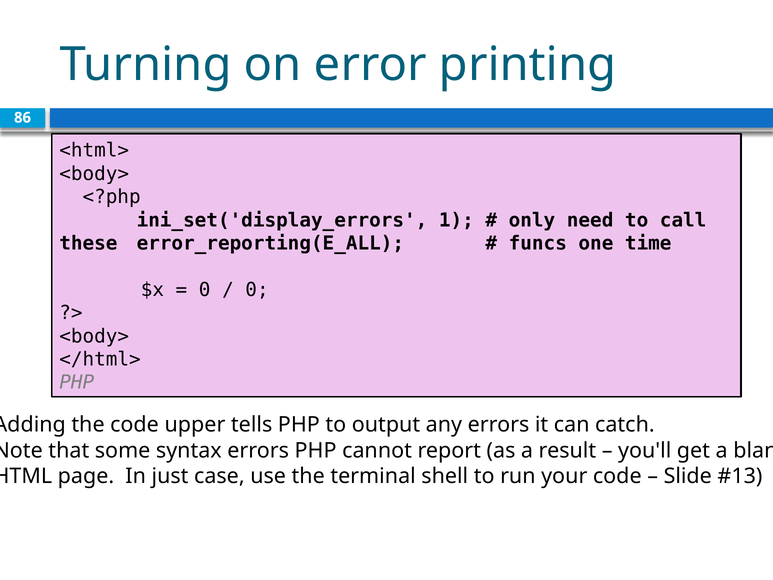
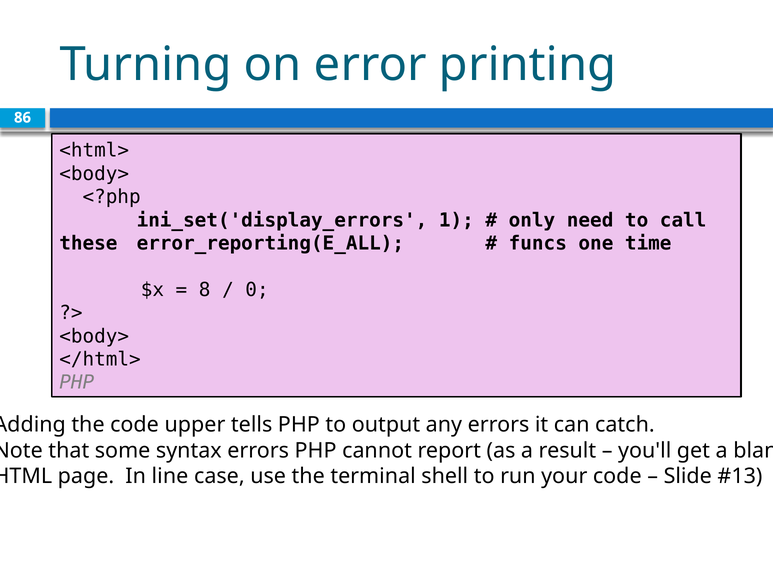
0: 0 -> 8 (205, 290)
just: just -> line (170, 476)
